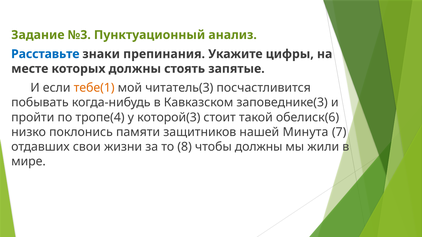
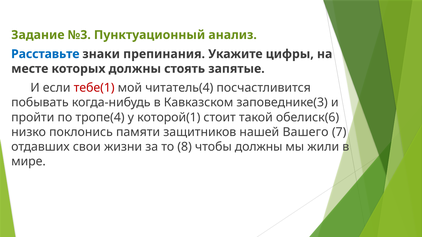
тебе(1 colour: orange -> red (94, 88)
читатель(3: читатель(3 -> читатель(4 (179, 88)
которой(3: которой(3 -> которой(1 (169, 117)
Минута: Минута -> Вашего (306, 132)
